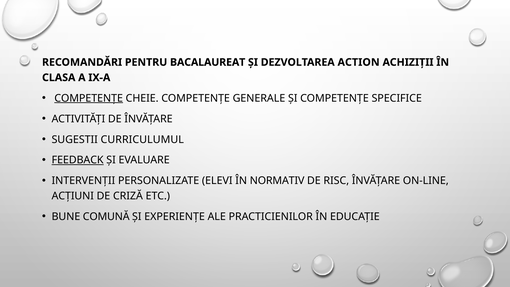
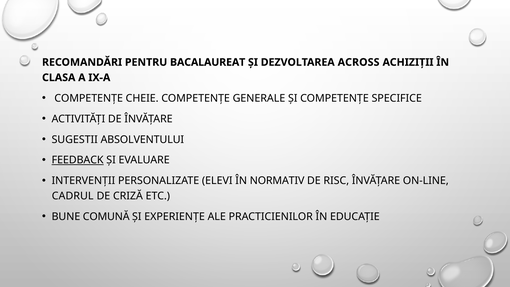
ACTION: ACTION -> ACROSS (359, 62)
COMPETENȚE underline: present -> none (89, 98)
CURRICULUMUL: CURRICULUMUL -> ABSOLVENTULUI (142, 139)
ACȚIUNI: ACȚIUNI -> CADRUL (73, 196)
